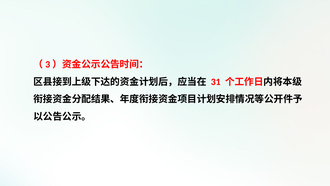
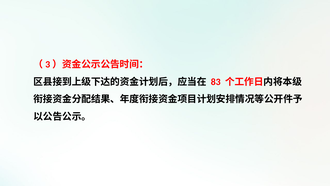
31: 31 -> 83 (216, 82)
